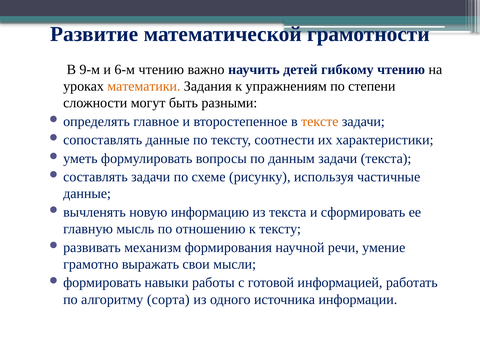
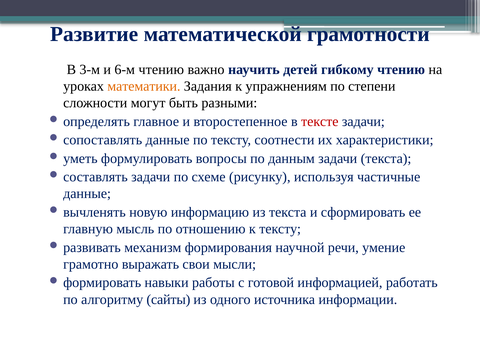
9-м: 9-м -> 3-м (90, 69)
тексте colour: orange -> red (320, 122)
сорта: сорта -> сайты (168, 299)
